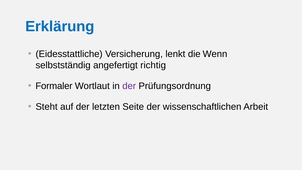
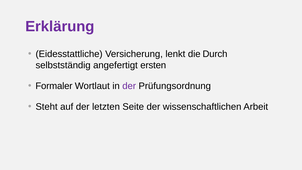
Erklärung colour: blue -> purple (60, 26)
Wenn: Wenn -> Durch (215, 54)
richtig: richtig -> ersten (153, 65)
